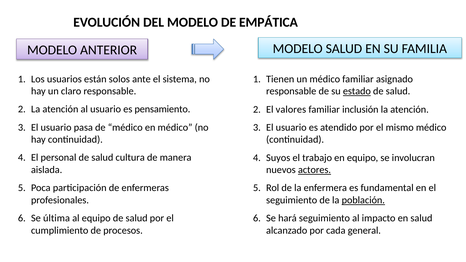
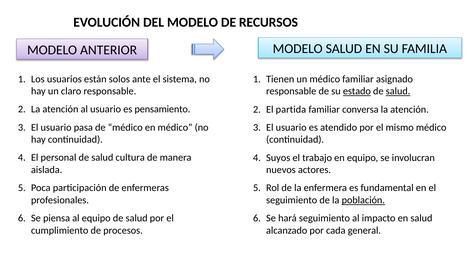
EMPÁTICA: EMPÁTICA -> RECURSOS (268, 22)
salud underline: none -> present (398, 91)
valores: valores -> partida (291, 109)
inclusión: inclusión -> conversa (360, 109)
actores underline: present -> none (314, 170)
última: última -> piensa (57, 218)
